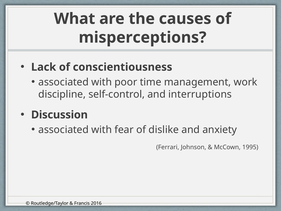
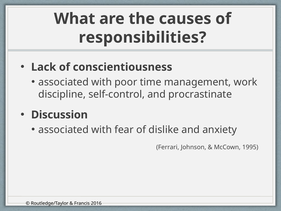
misperceptions: misperceptions -> responsibilities (143, 37)
interruptions: interruptions -> procrastinate (200, 94)
